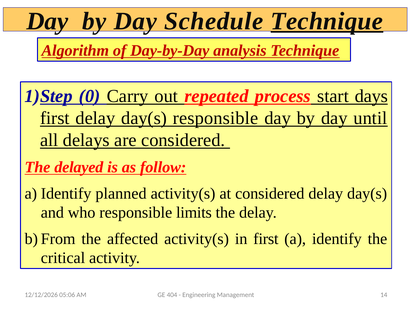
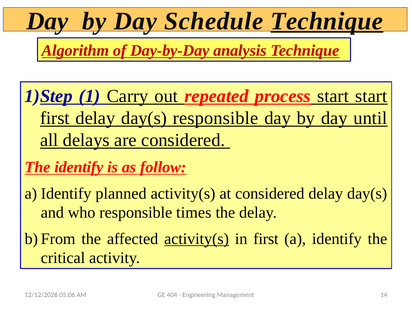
0: 0 -> 1 (90, 96)
start days: days -> start (371, 96)
The delayed: delayed -> identify (79, 167)
limits: limits -> times (194, 213)
activity(s underline: none -> present (197, 239)
